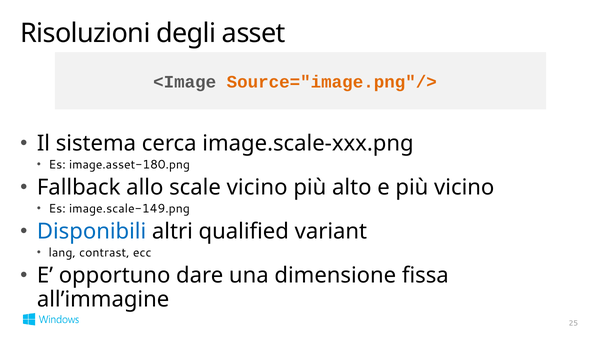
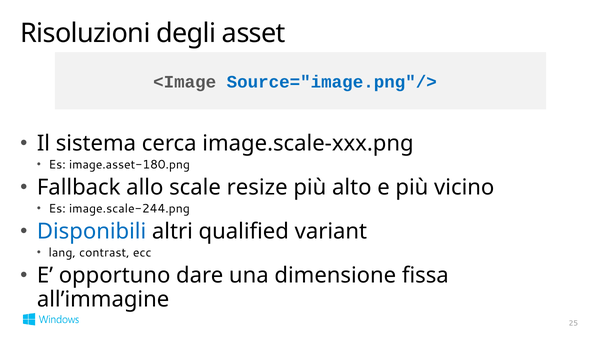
Source="image.png"/> colour: orange -> blue (332, 82)
scale vicino: vicino -> resize (257, 187)
image.scale-149.png: image.scale-149.png -> image.scale-244.png (130, 209)
